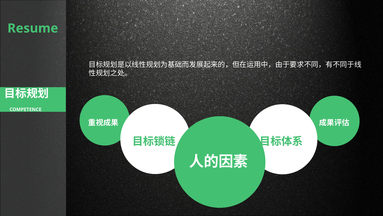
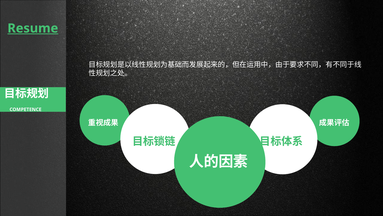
Resume underline: none -> present (33, 28)
